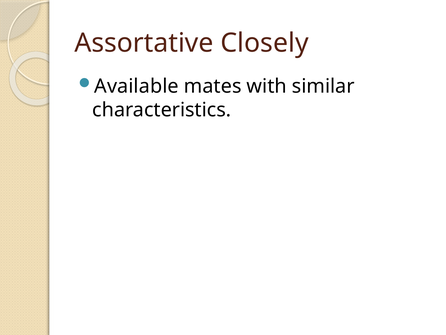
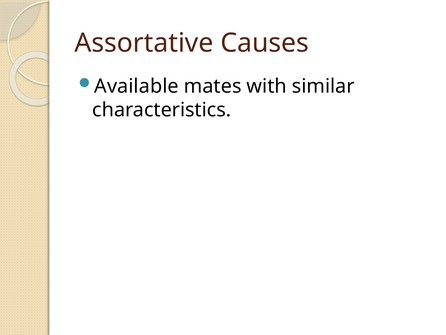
Closely: Closely -> Causes (265, 43)
